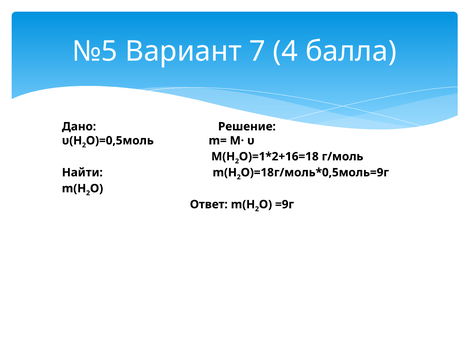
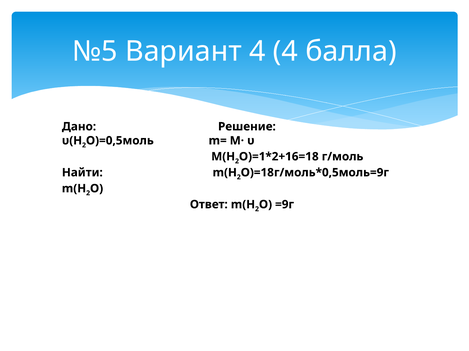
Вариант 7: 7 -> 4 (257, 51)
